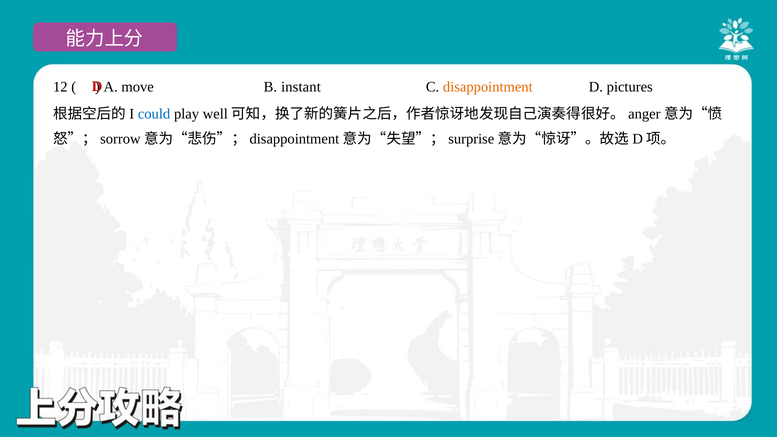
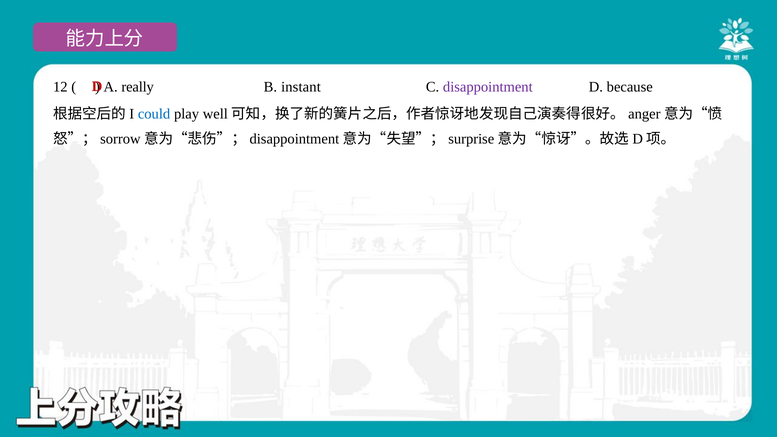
move: move -> really (138, 87)
disappointment colour: orange -> purple (488, 87)
pictures: pictures -> because (630, 87)
